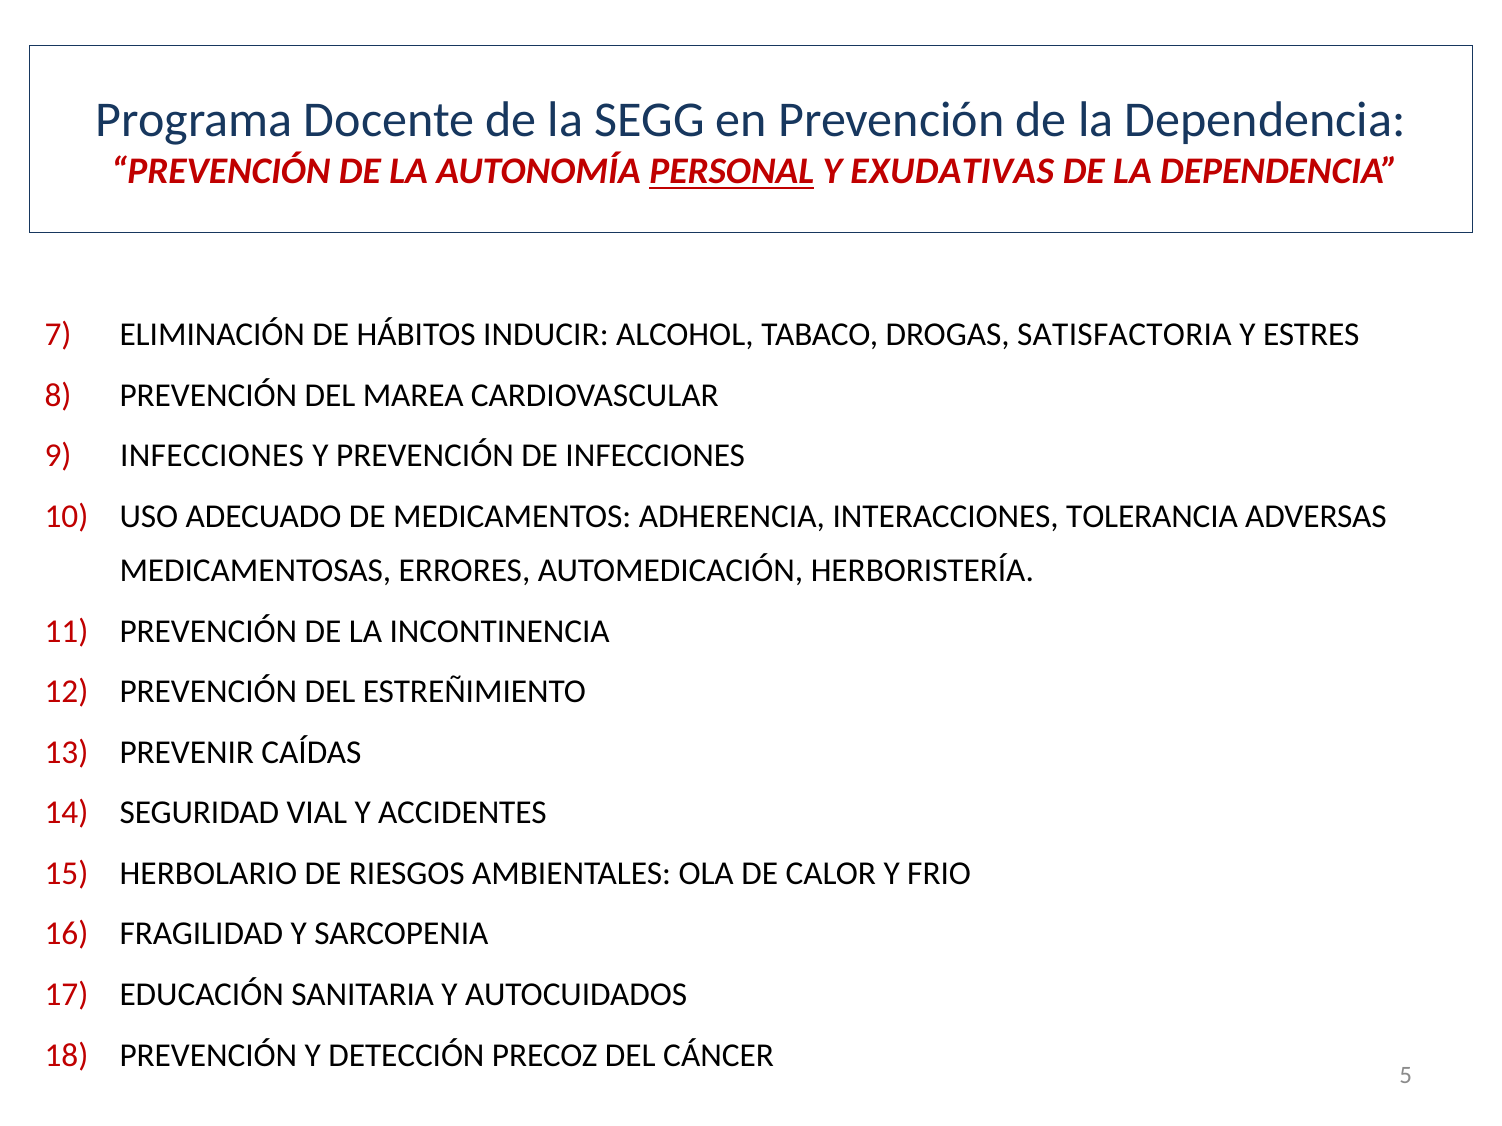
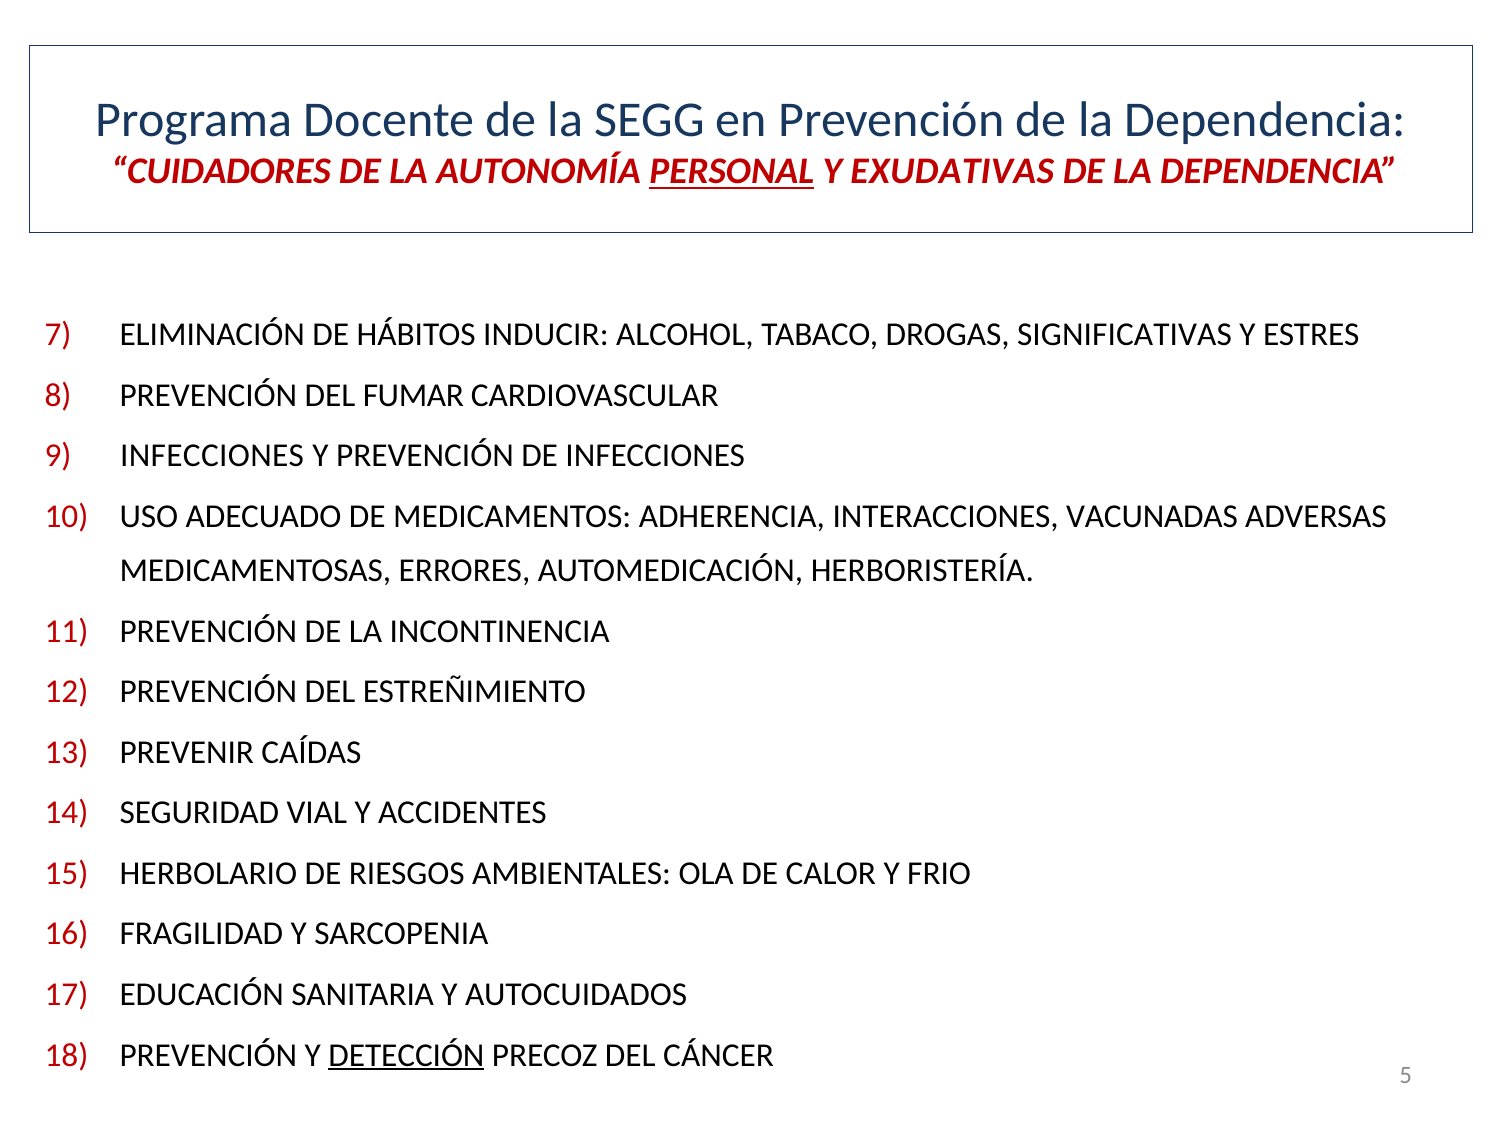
PREVENCIÓN: PREVENCIÓN -> CUIDADORES (221, 172)
SATISFACTORIA: SATISFACTORIA -> SIGNIFICATIVAS (1124, 335)
MAREA: MAREA -> FUMAR (413, 396)
TOLERANCIA: TOLERANCIA -> VACUNADAS (1152, 517)
DETECCIÓN underline: none -> present (406, 1056)
